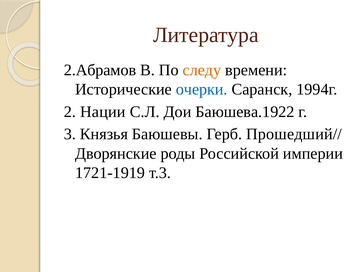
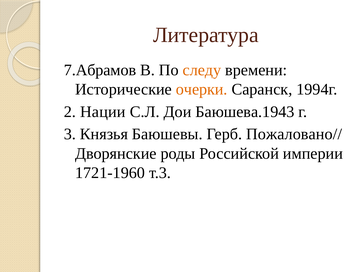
2.Абрамов: 2.Абрамов -> 7.Абрамов (100, 70)
очерки colour: blue -> orange (202, 89)
Баюшева.1922: Баюшева.1922 -> Баюшева.1943 (245, 112)
Прошедший//: Прошедший// -> Пожаловано// (294, 134)
1721-1919: 1721-1919 -> 1721-1960 (110, 173)
